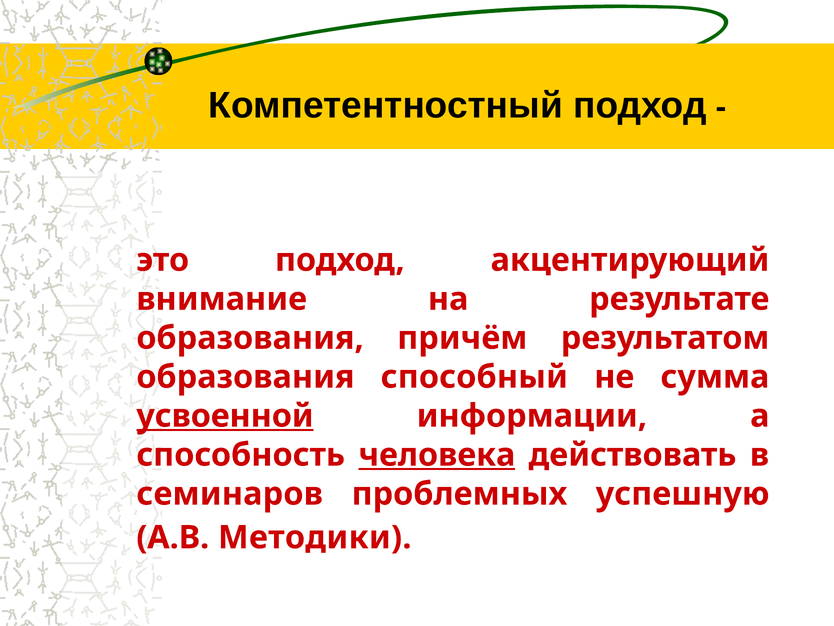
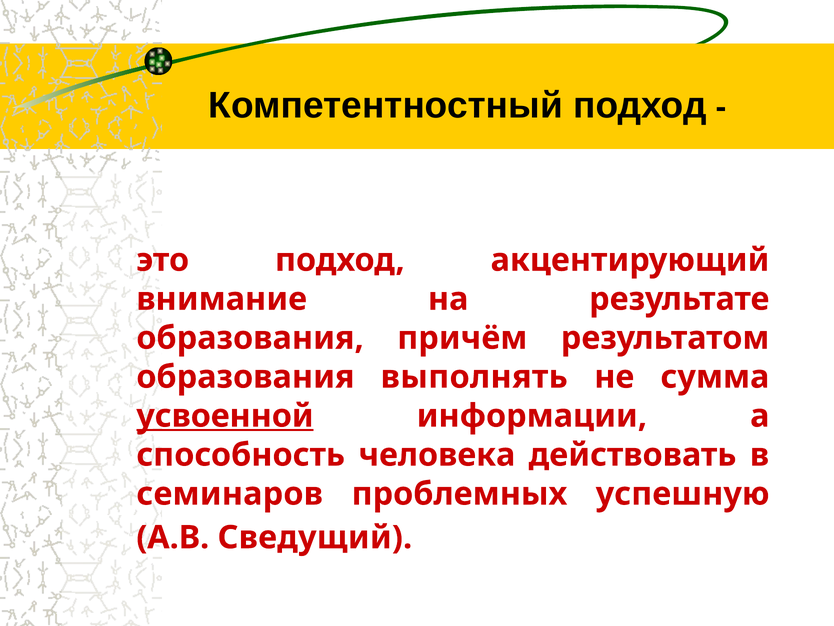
способный: способный -> выполнять (474, 377)
человека underline: present -> none (437, 455)
Методики: Методики -> Сведущий (315, 537)
